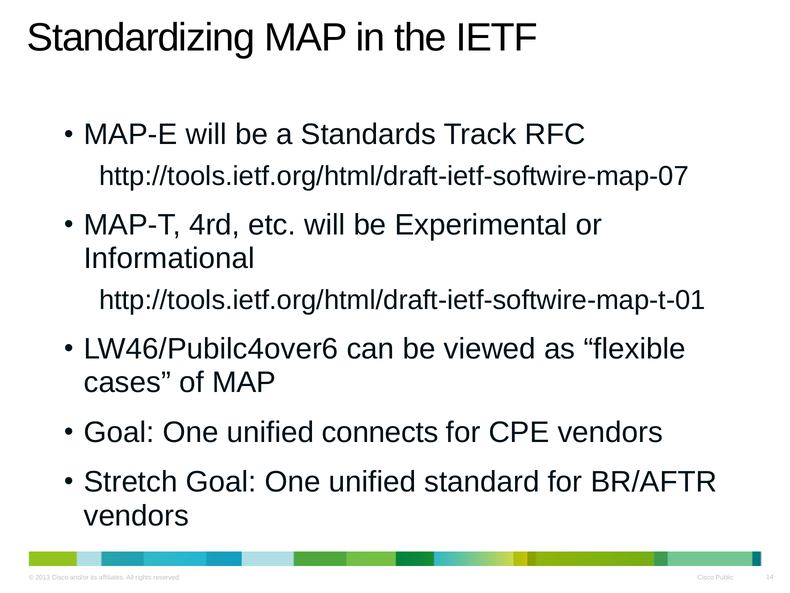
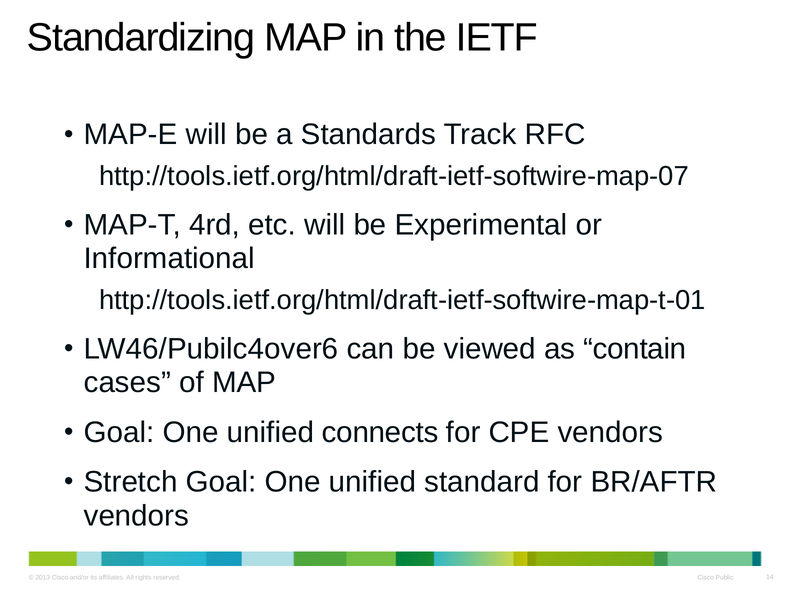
flexible: flexible -> contain (635, 348)
